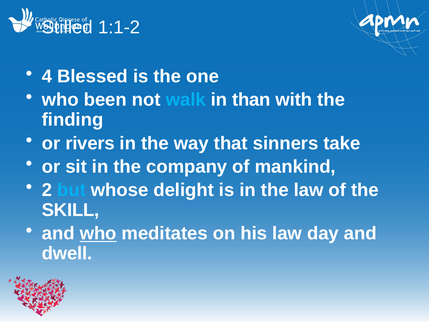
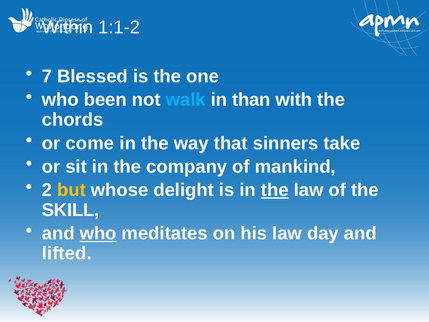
Stilled: Stilled -> Within (67, 27)
4: 4 -> 7 (47, 76)
finding: finding -> chords (73, 120)
rivers: rivers -> come (90, 143)
but colour: light blue -> yellow (72, 190)
the underline: none -> present (275, 190)
dwell: dwell -> lifted (67, 253)
